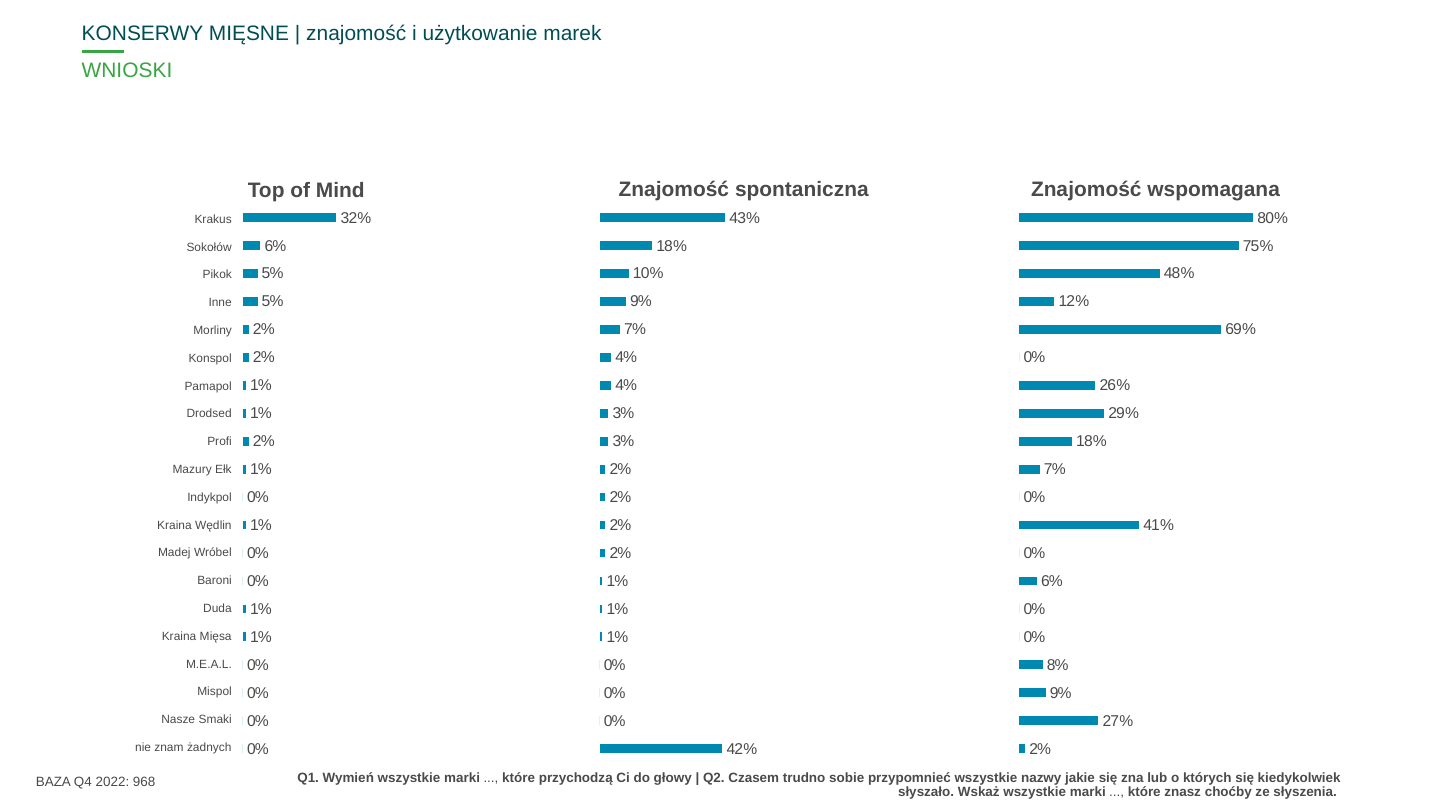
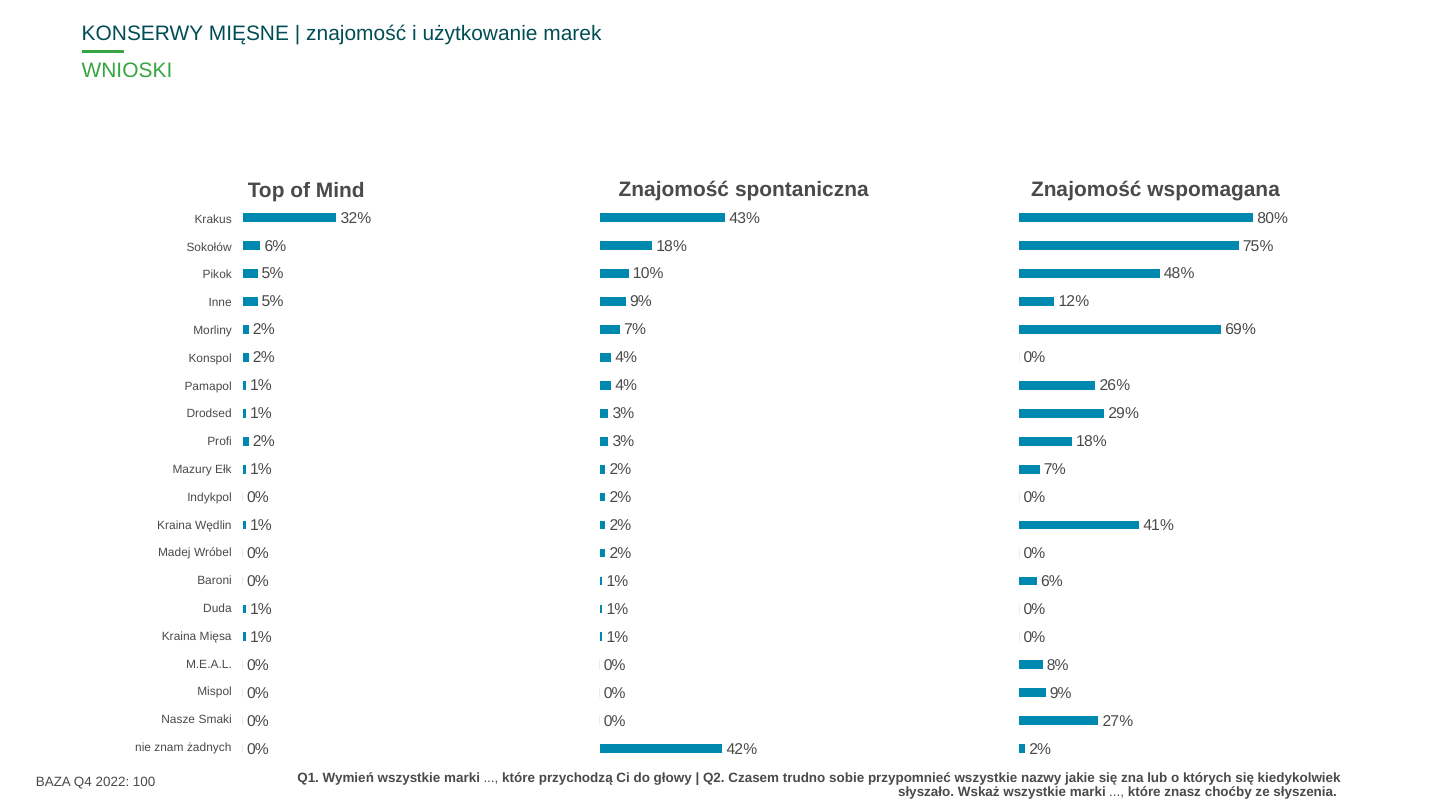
968: 968 -> 100 (144, 782)
